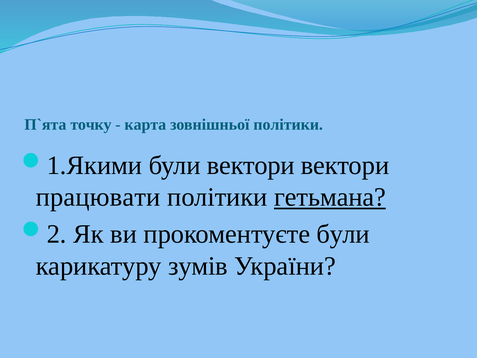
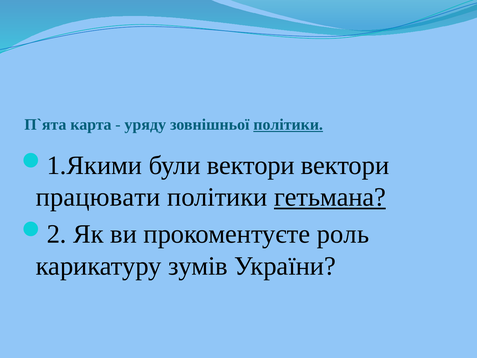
точку: точку -> карта (91, 125)
карта: карта -> уряду (145, 125)
політики underline: none -> present (288, 125)
прокоментуєте були: були -> роль (343, 234)
